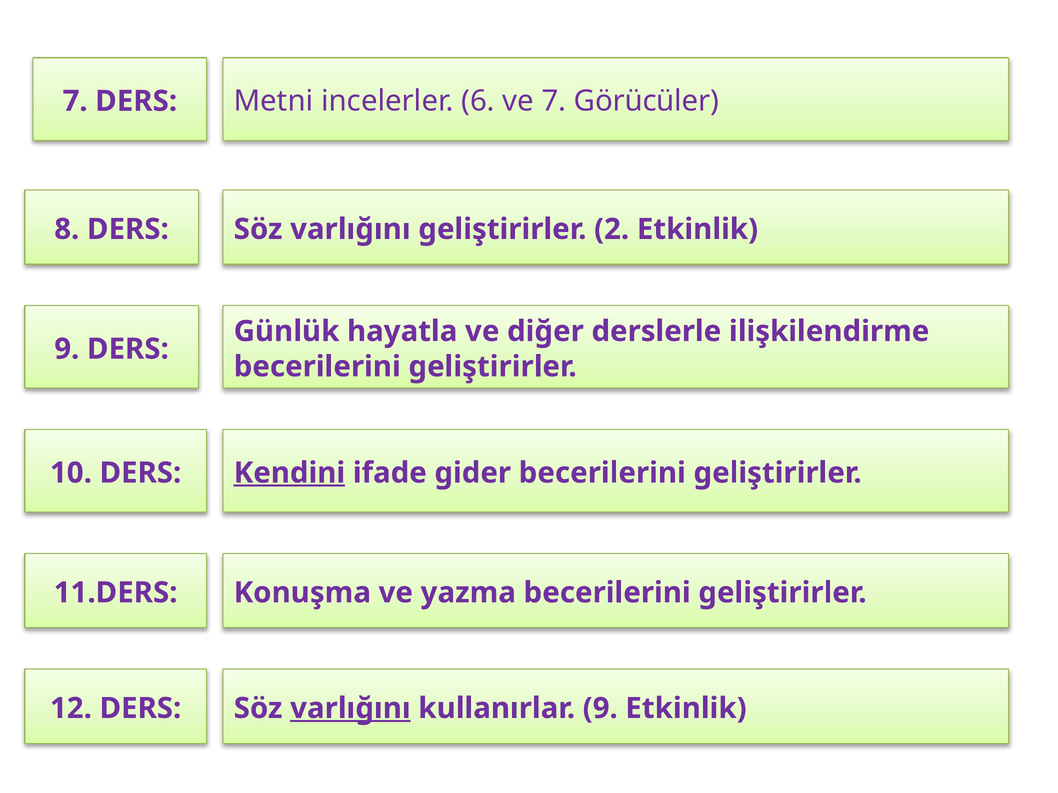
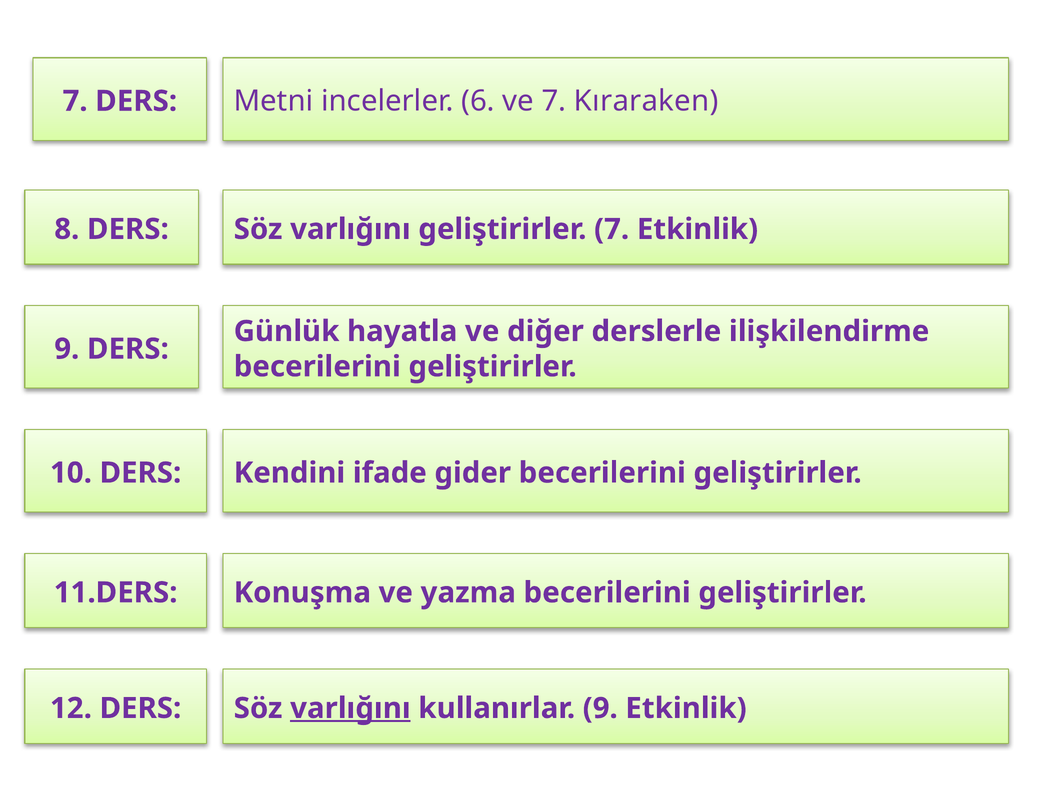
Görücüler: Görücüler -> Kıraraken (646, 101)
geliştirirler 2: 2 -> 7 (612, 229)
Kendini underline: present -> none (289, 473)
